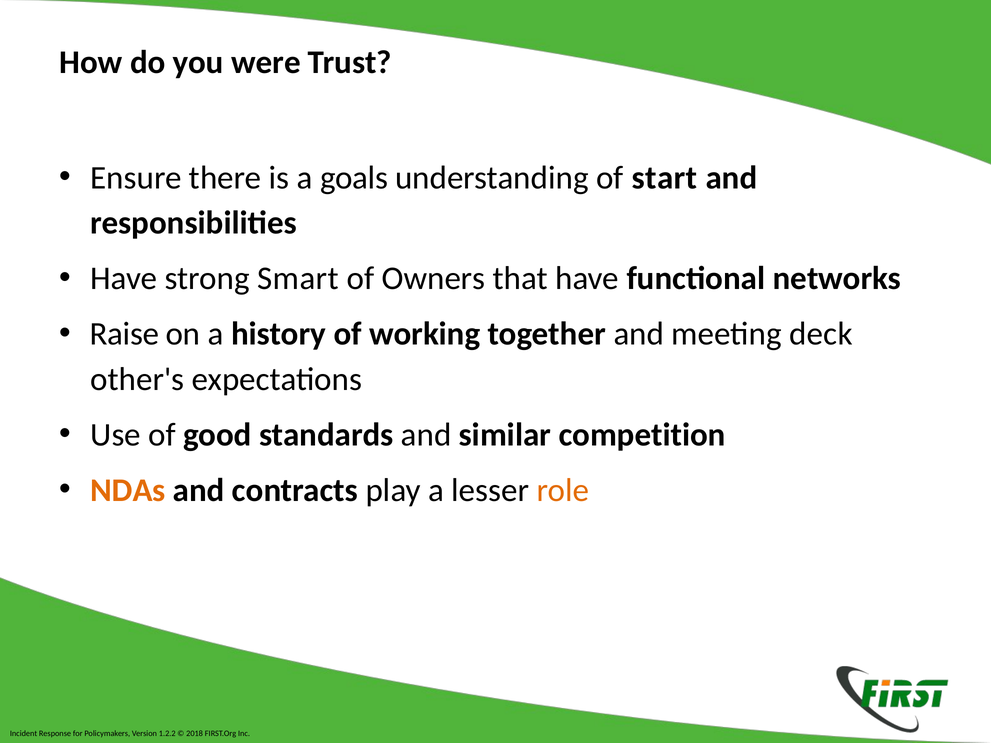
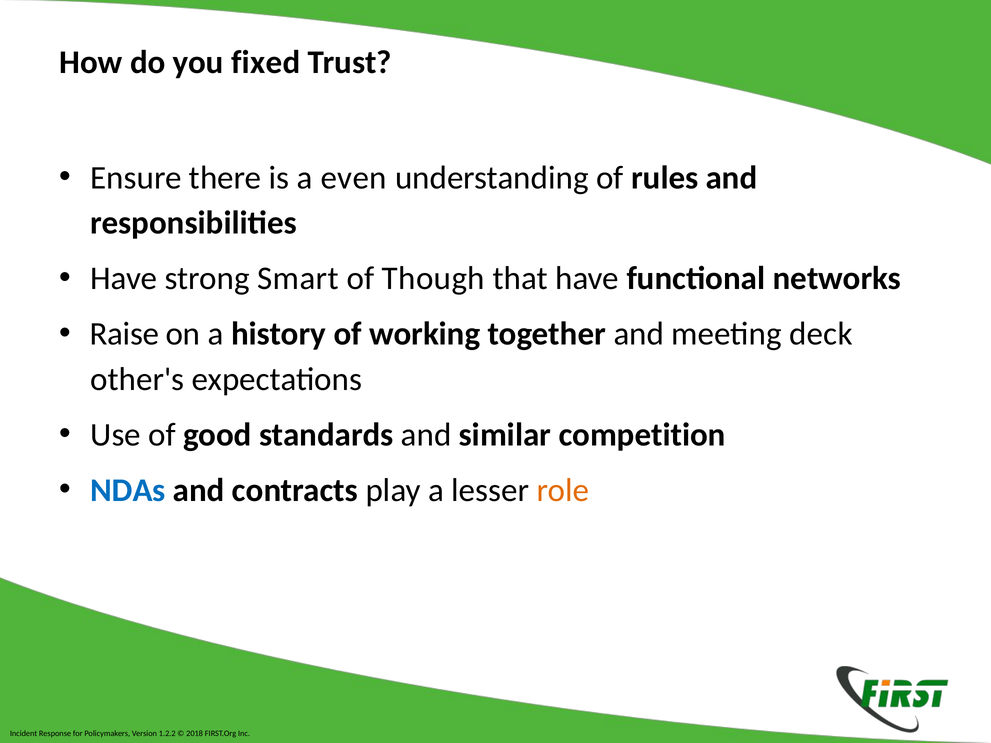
were: were -> fixed (266, 62)
goals: goals -> even (354, 178)
start: start -> rules (665, 178)
Owners: Owners -> Though (433, 279)
NDAs colour: orange -> blue (128, 490)
